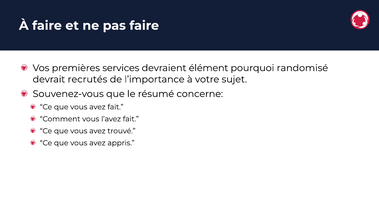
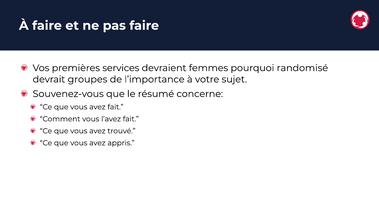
élément: élément -> femmes (208, 68)
recrutés: recrutés -> groupes (87, 79)
